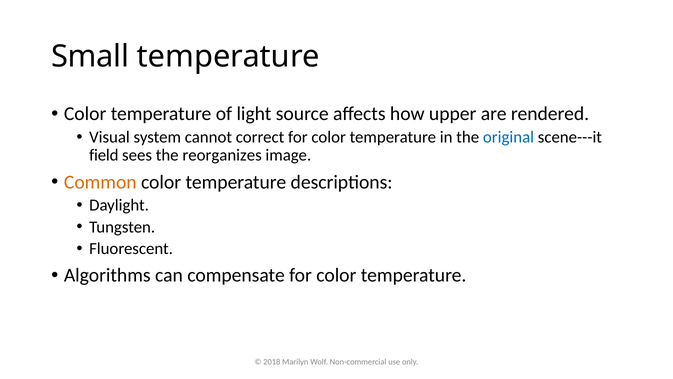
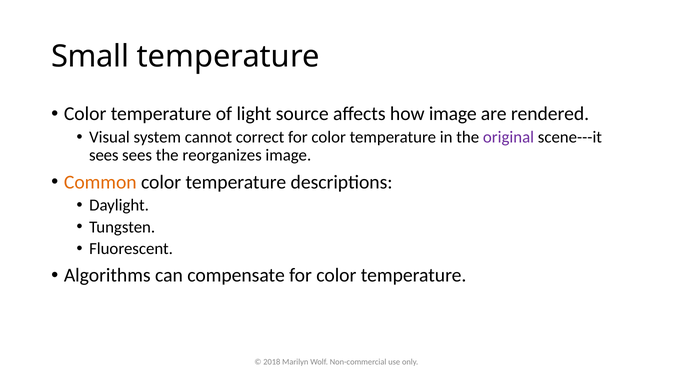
how upper: upper -> image (453, 114)
original colour: blue -> purple (509, 137)
field: field -> sees (104, 155)
